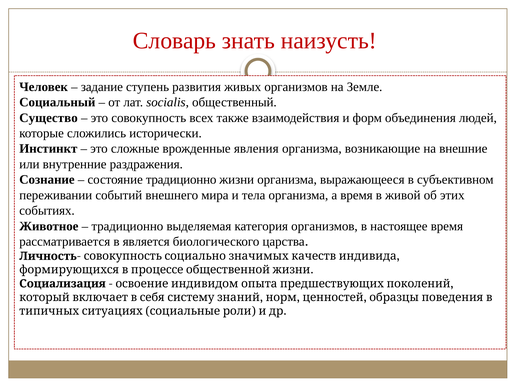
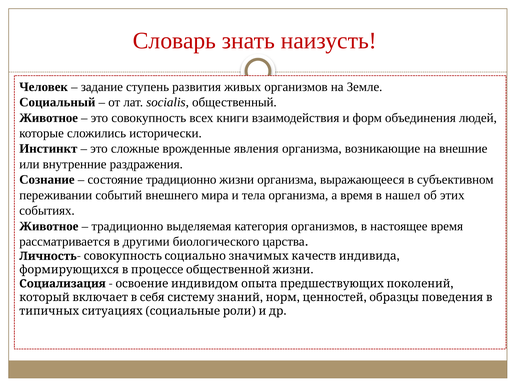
Существо: Существо -> Животное (49, 118)
также: также -> книги (233, 118)
живой: живой -> нашел (403, 195)
является: является -> другими (146, 242)
